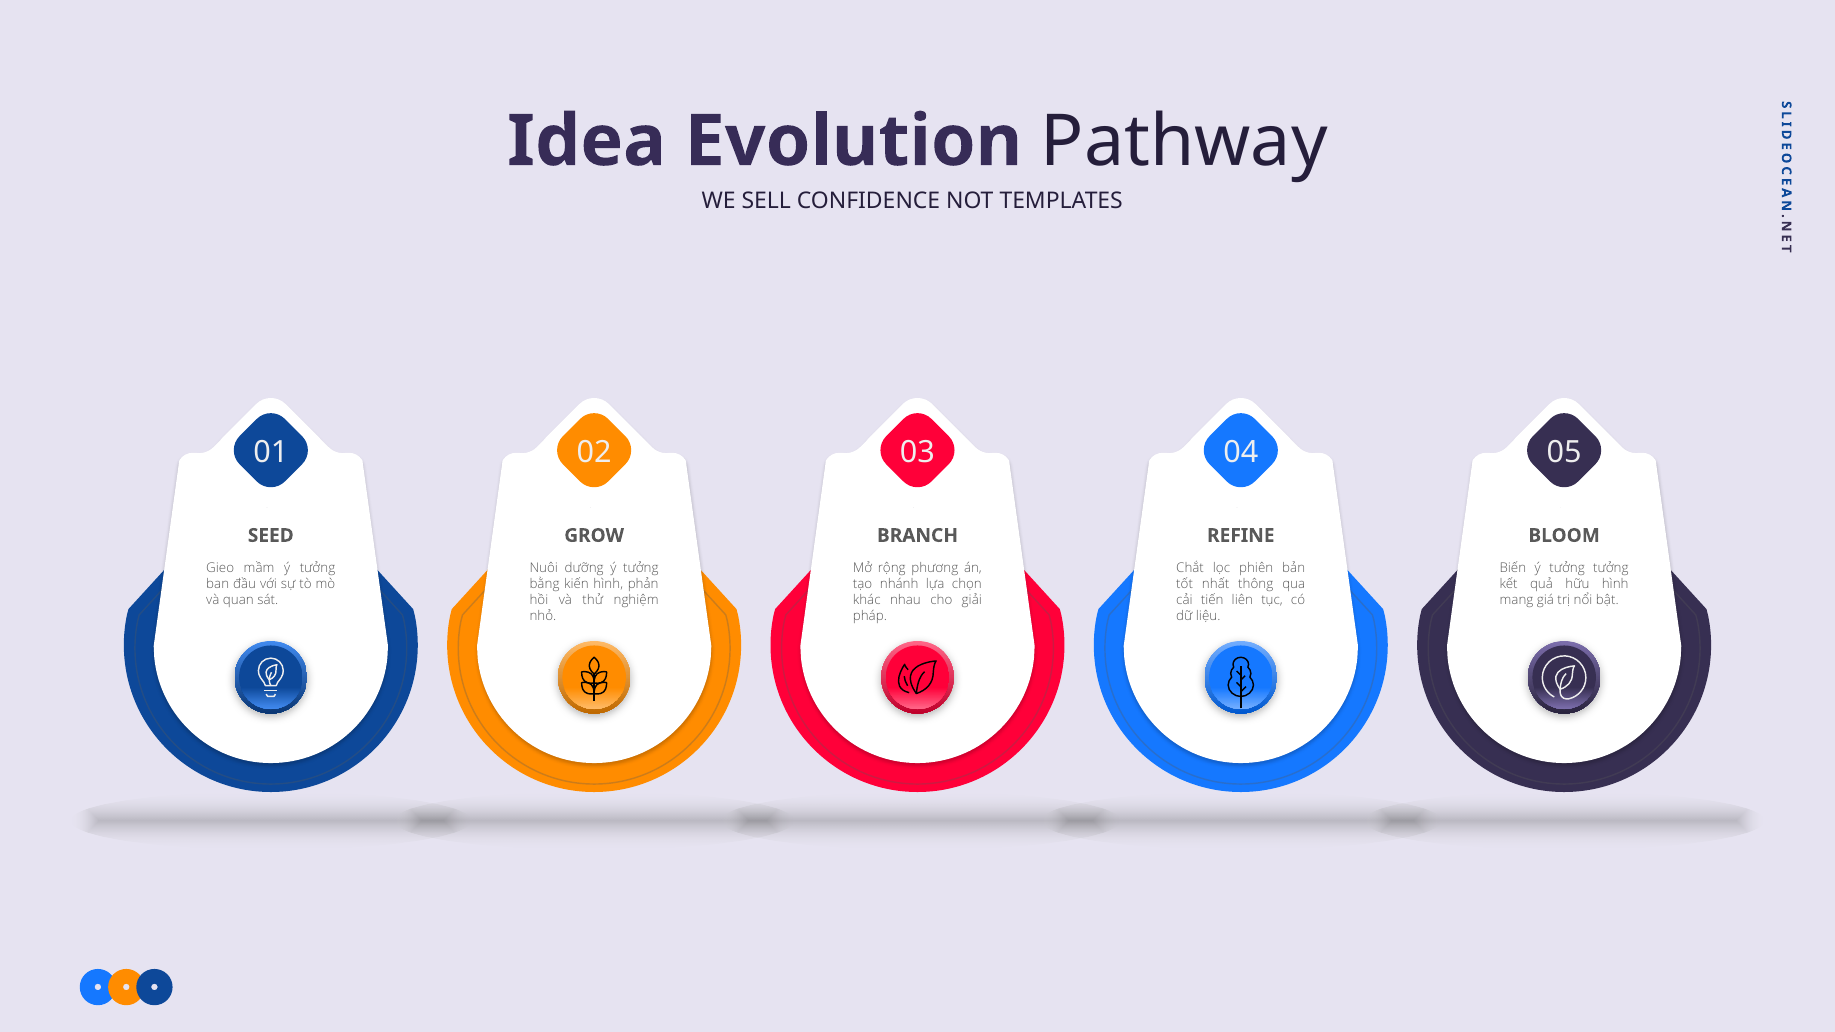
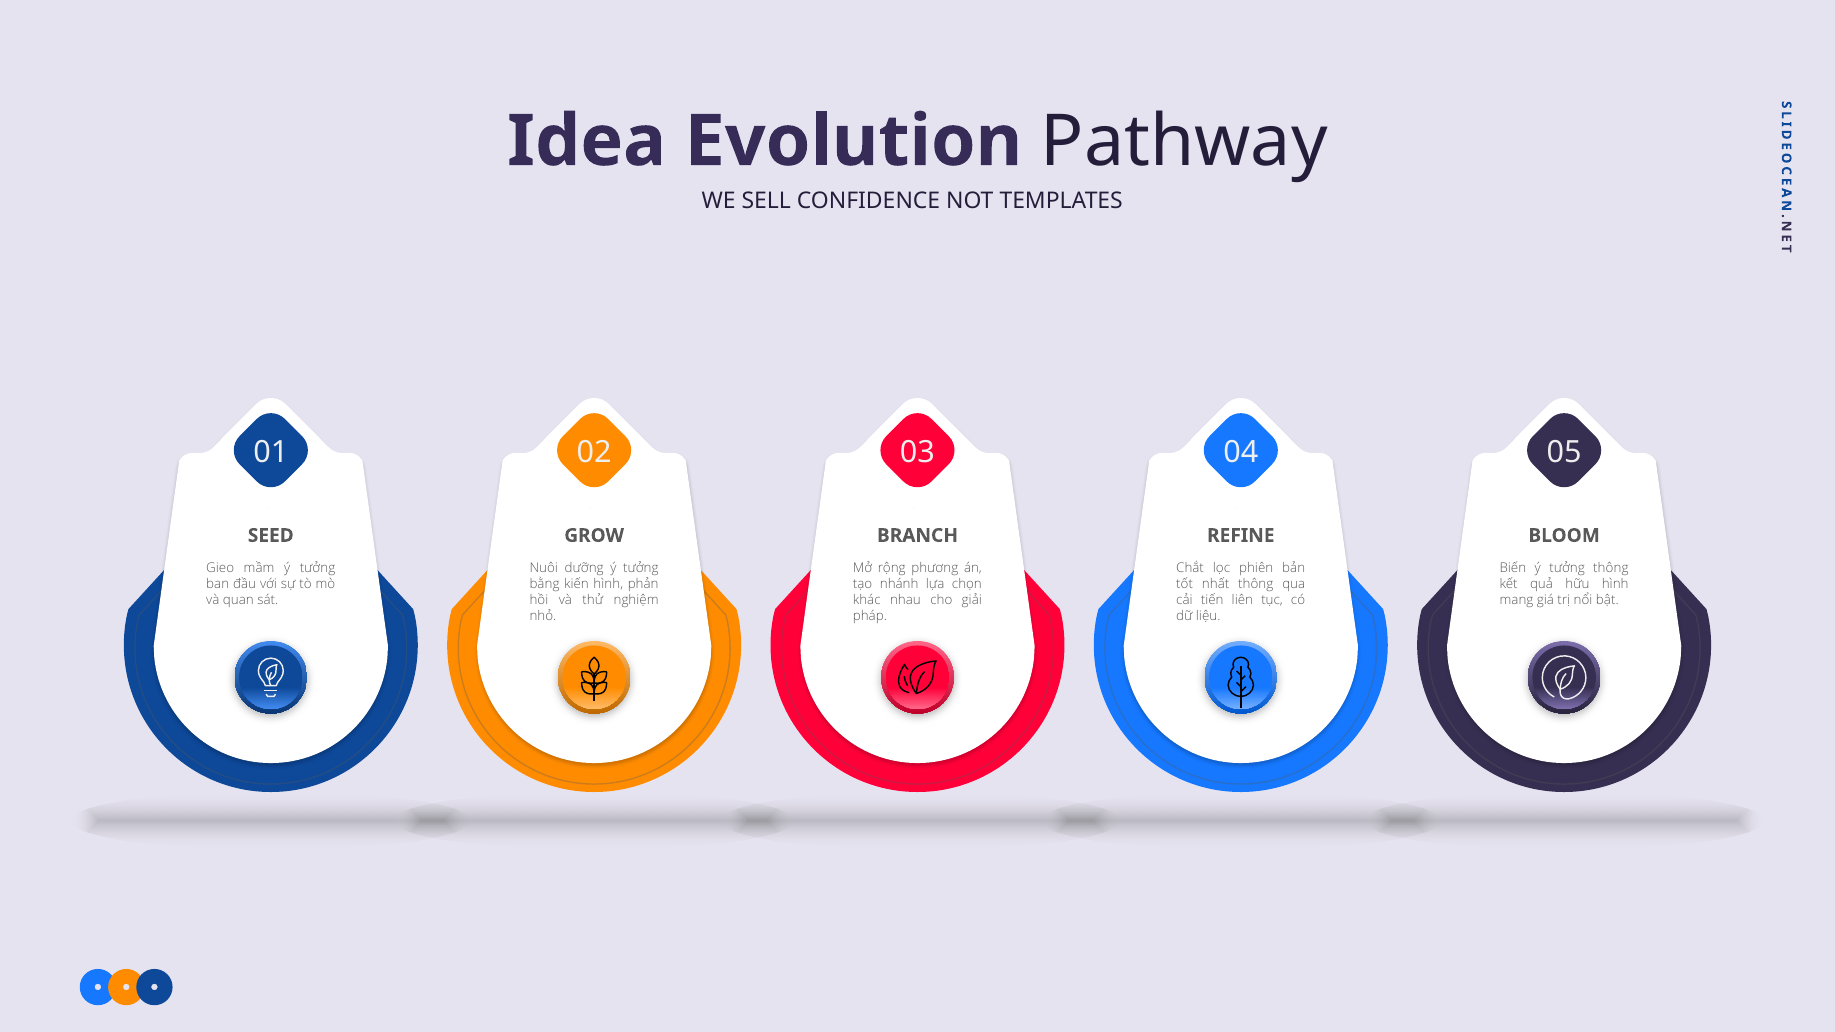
tưởng tưởng: tưởng -> thông (1611, 568)
